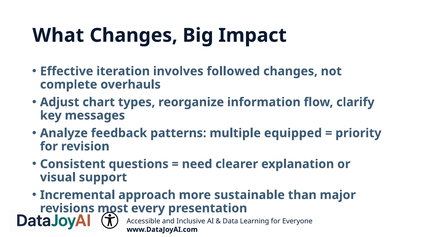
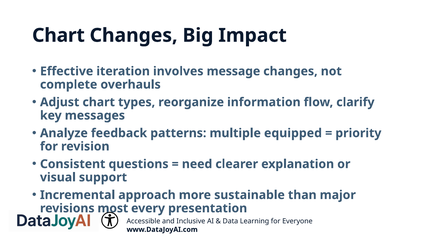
What: What -> Chart (58, 35)
followed: followed -> message (233, 71)
